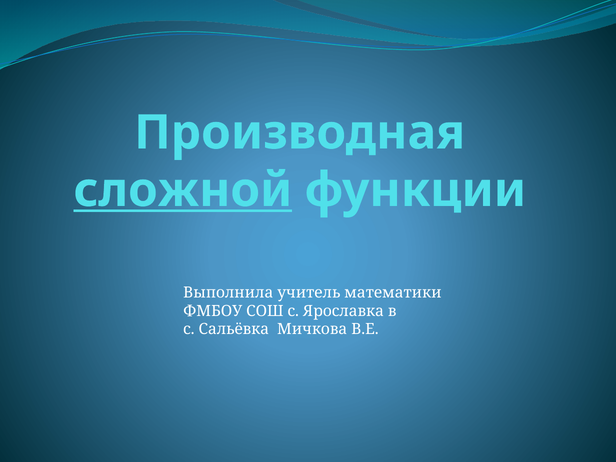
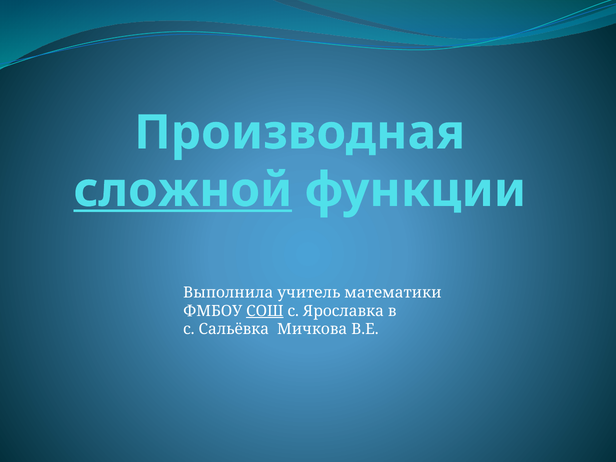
СОШ underline: none -> present (265, 311)
